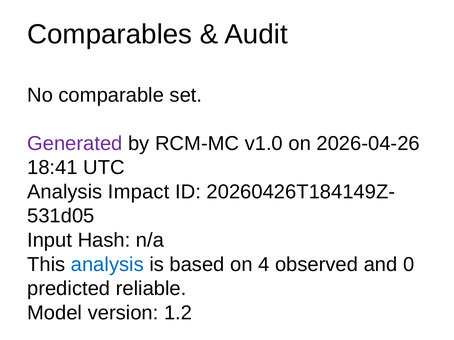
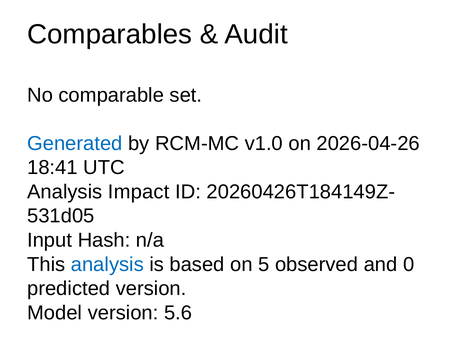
Generated colour: purple -> blue (75, 144)
4: 4 -> 5 (264, 265)
predicted reliable: reliable -> version (151, 289)
1.2: 1.2 -> 5.6 (178, 313)
